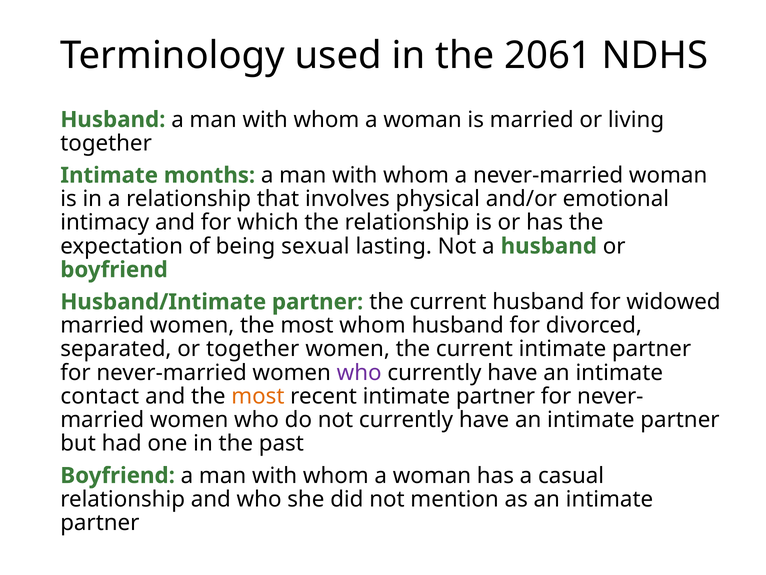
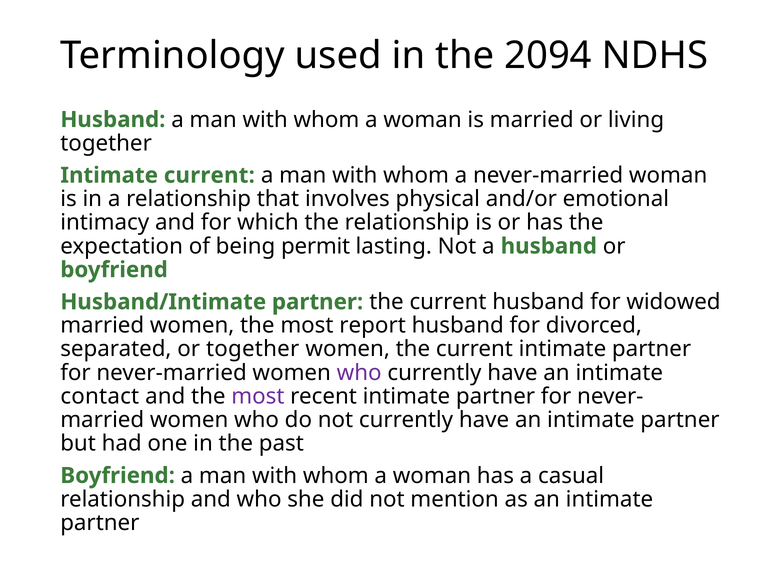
2061: 2061 -> 2094 (548, 56)
Intimate months: months -> current (209, 175)
sexual: sexual -> permit (316, 246)
most whom: whom -> report (373, 325)
most colour: orange -> purple (258, 396)
